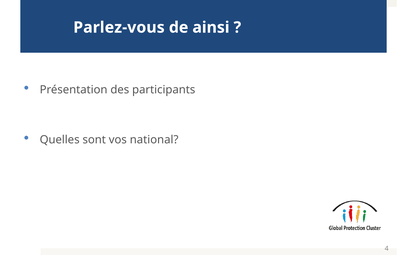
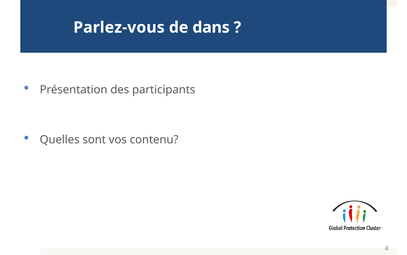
ainsi: ainsi -> dans (211, 27)
national: national -> contenu (154, 139)
